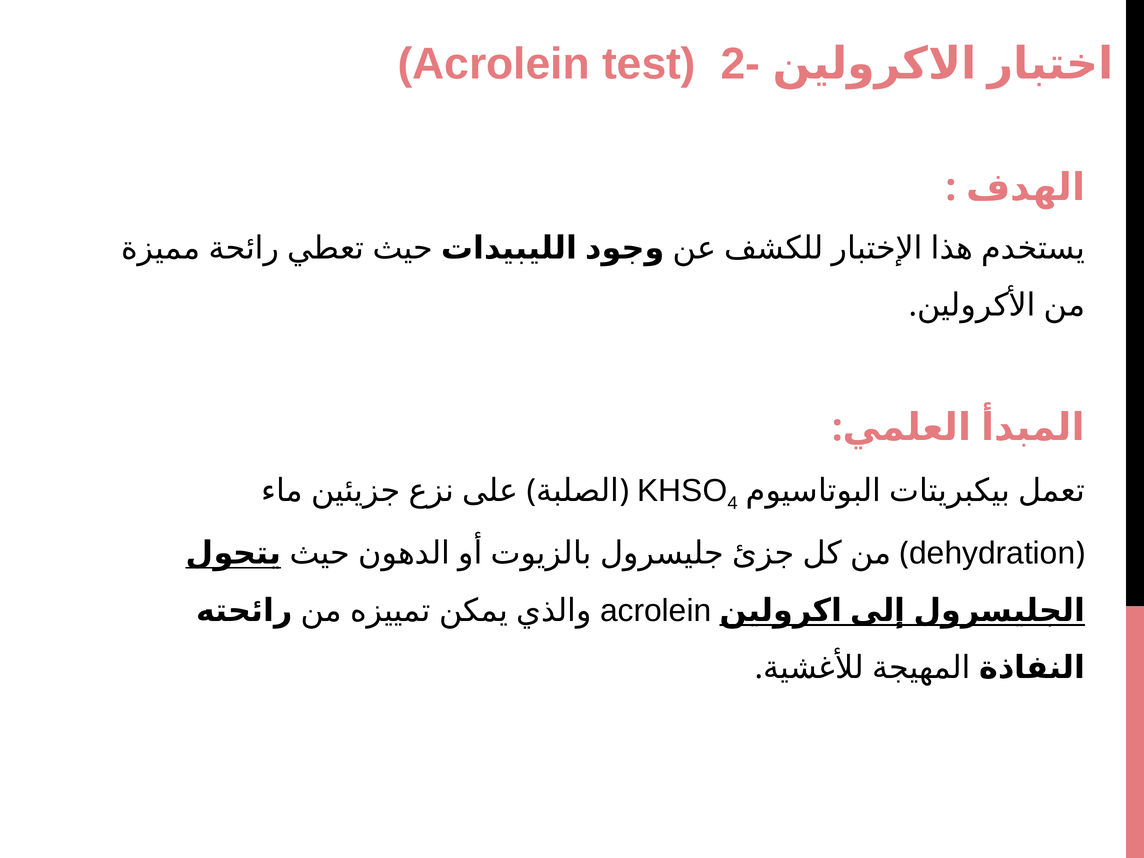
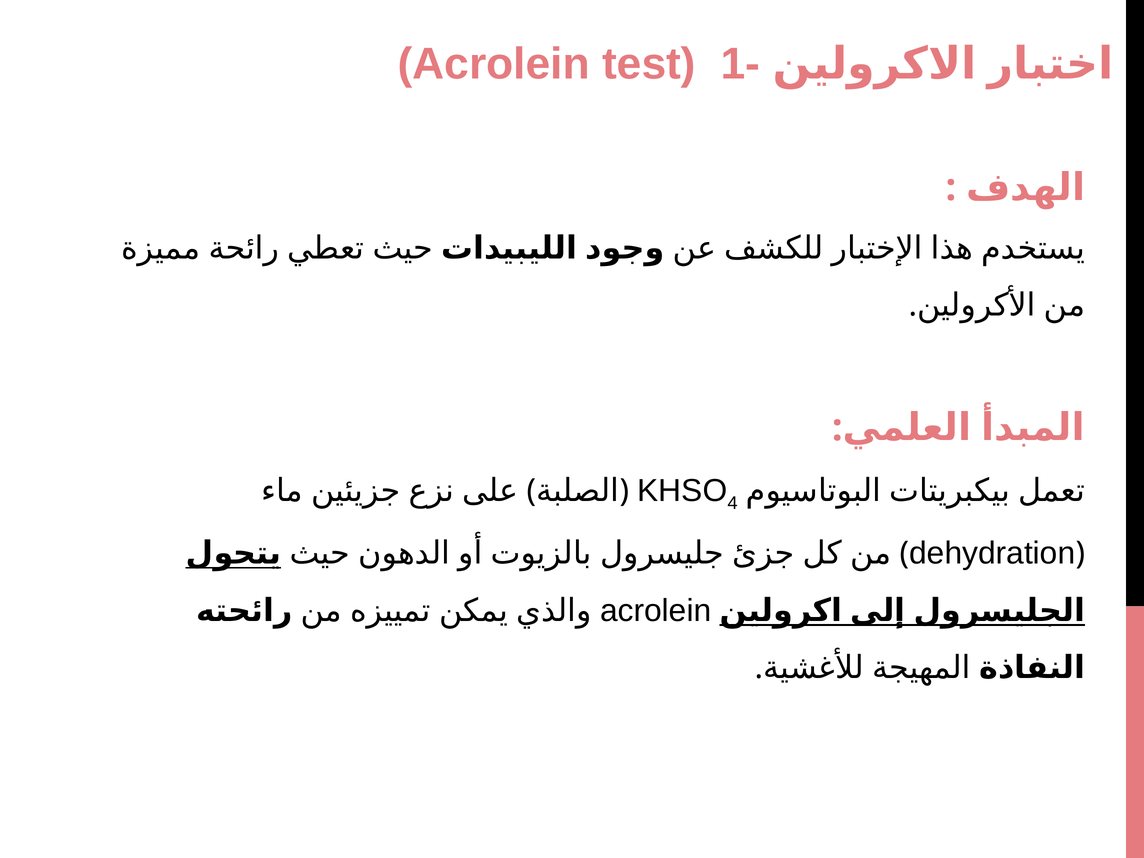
2-: 2- -> 1- (741, 64)
